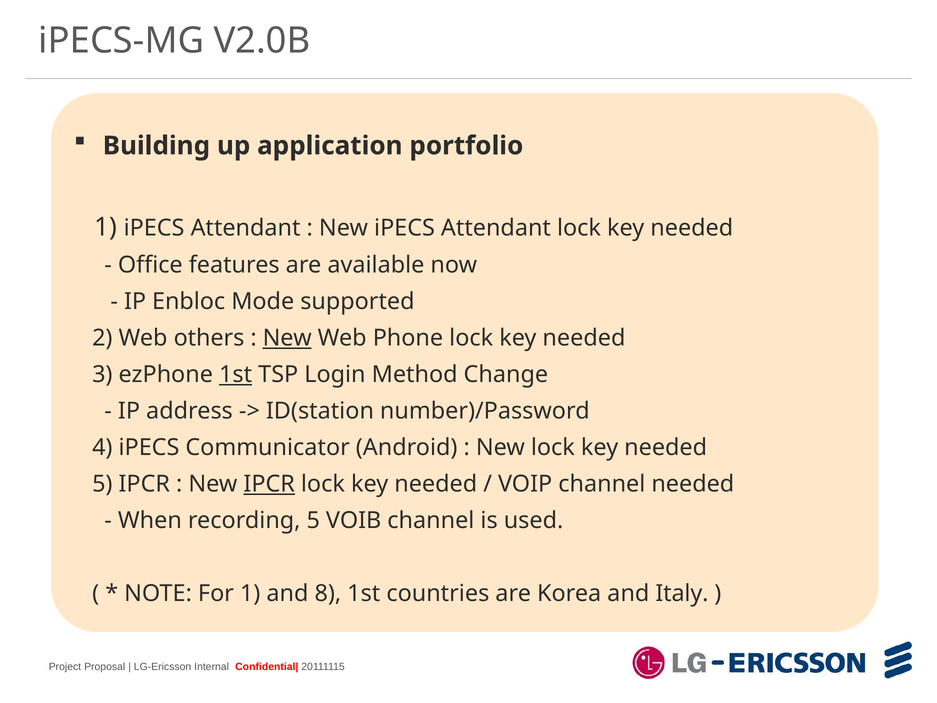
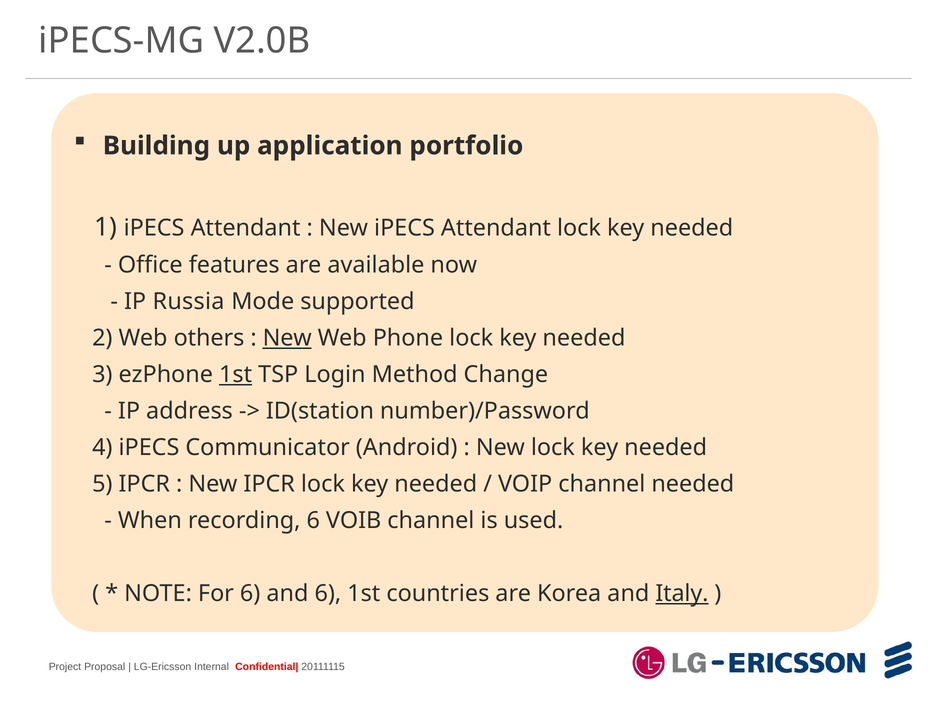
Enbloc: Enbloc -> Russia (188, 301)
IPCR underline: present -> none (269, 484)
recording 5: 5 -> 6 (313, 520)
For 1: 1 -> 6 (250, 593)
and 8: 8 -> 6 (328, 593)
Italy underline: none -> present (682, 593)
